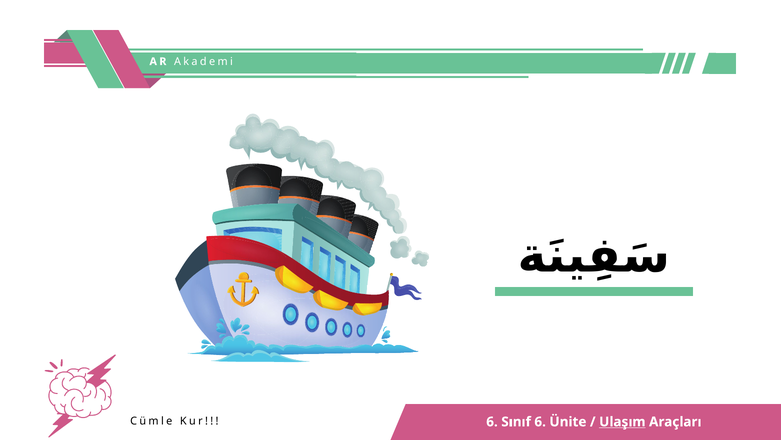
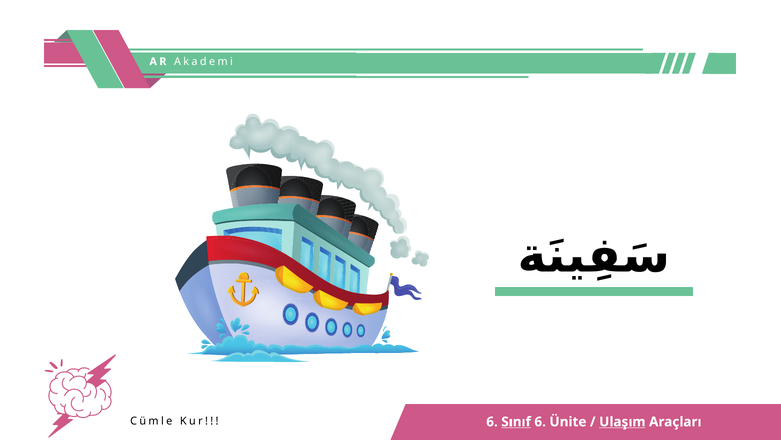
Sınıf underline: none -> present (516, 421)
